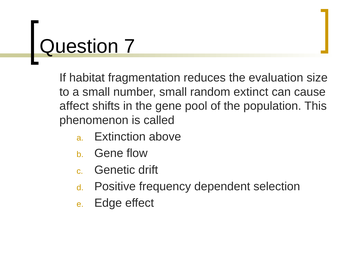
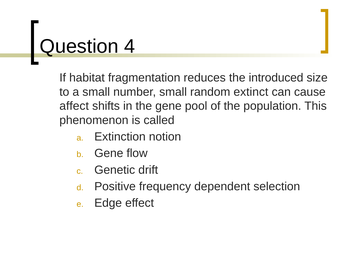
7: 7 -> 4 (130, 46)
evaluation: evaluation -> introduced (276, 78)
above: above -> notion (165, 137)
